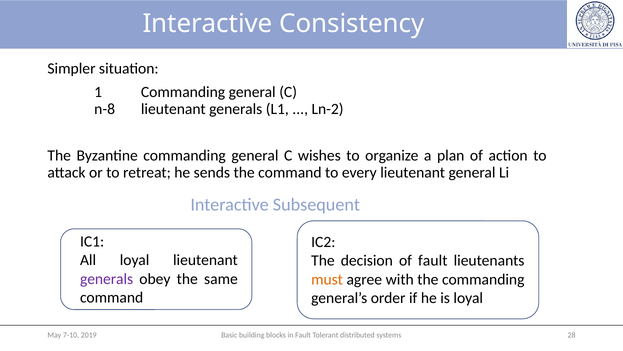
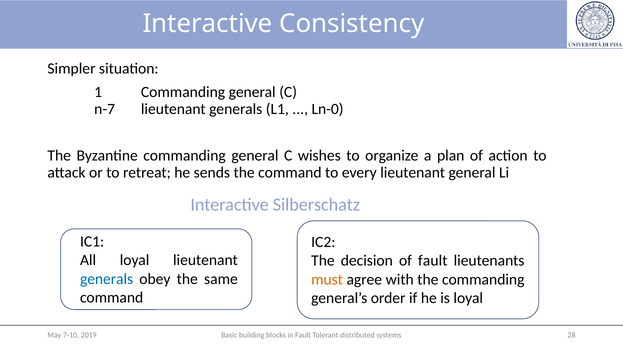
n-8: n-8 -> n-7 (105, 109)
Ln-2: Ln-2 -> Ln-0 (328, 109)
Subsequent: Subsequent -> Silberschatz (316, 205)
generals colour: purple -> blue (107, 279)
